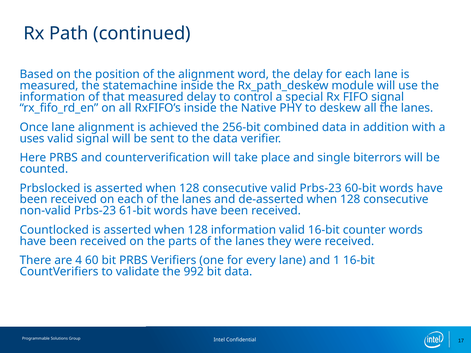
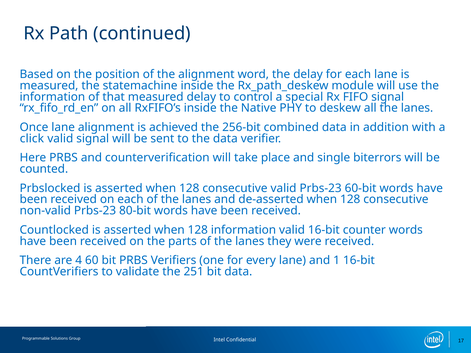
uses: uses -> click (32, 139)
61-bit: 61-bit -> 80-bit (135, 211)
992: 992 -> 251 (194, 272)
